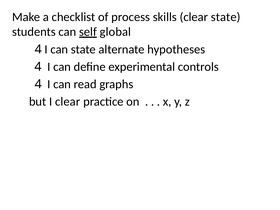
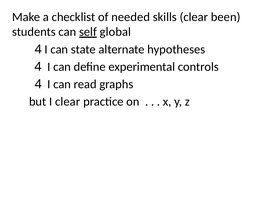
process: process -> needed (131, 17)
clear state: state -> been (226, 17)
